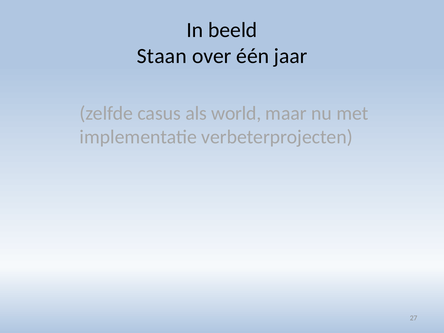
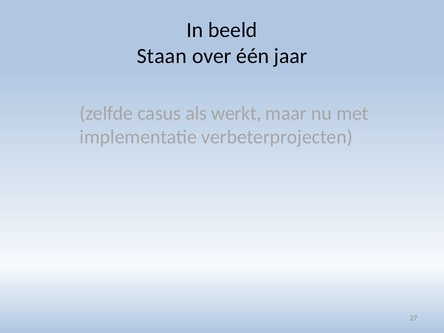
world: world -> werkt (236, 113)
